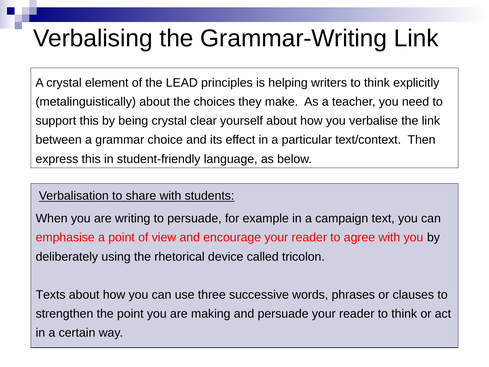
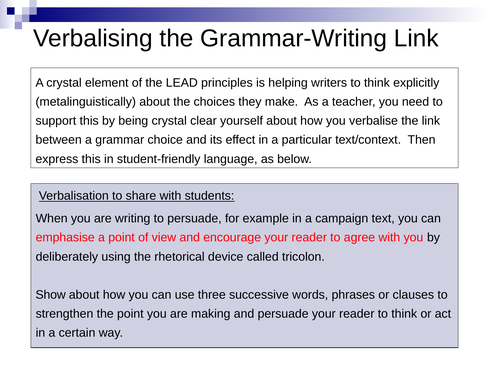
Texts: Texts -> Show (51, 295)
